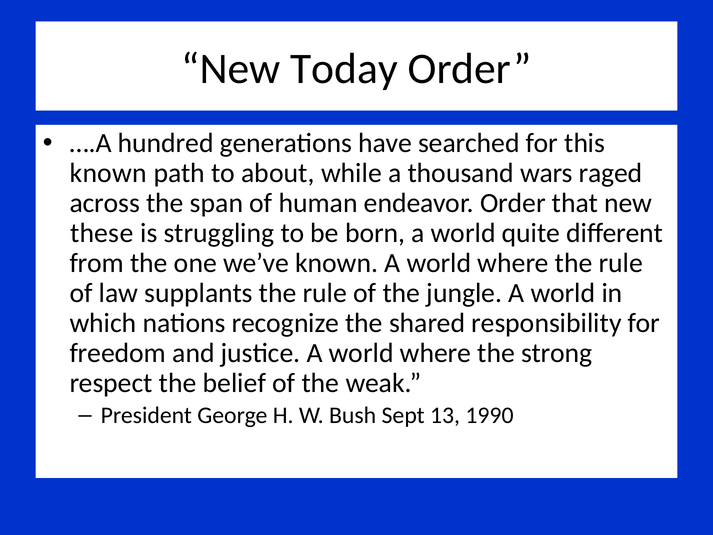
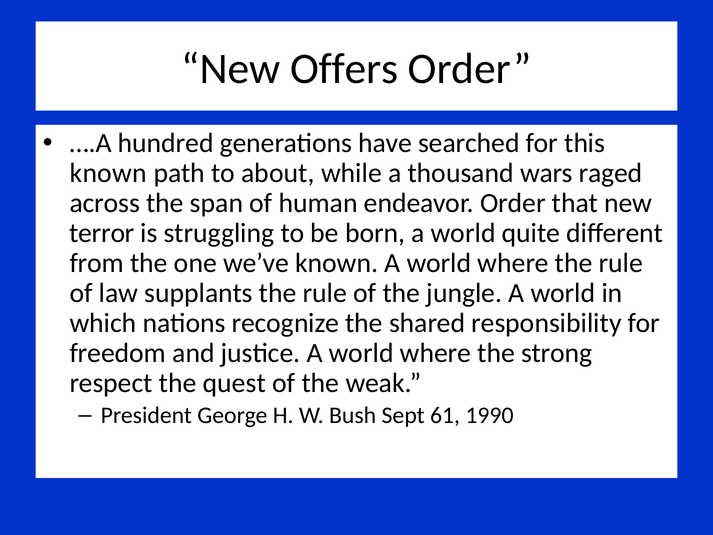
Today: Today -> Offers (344, 69)
these: these -> terror (102, 233)
belief: belief -> quest (234, 383)
13: 13 -> 61 (445, 415)
